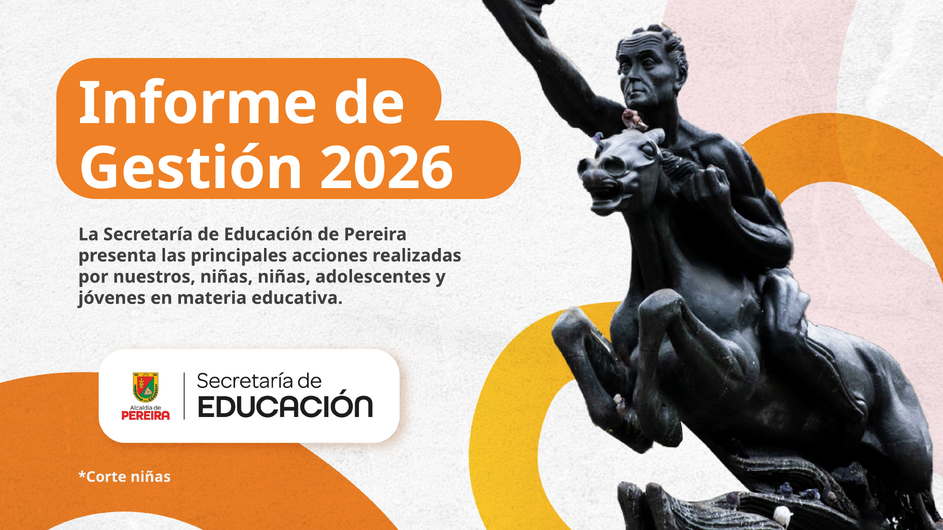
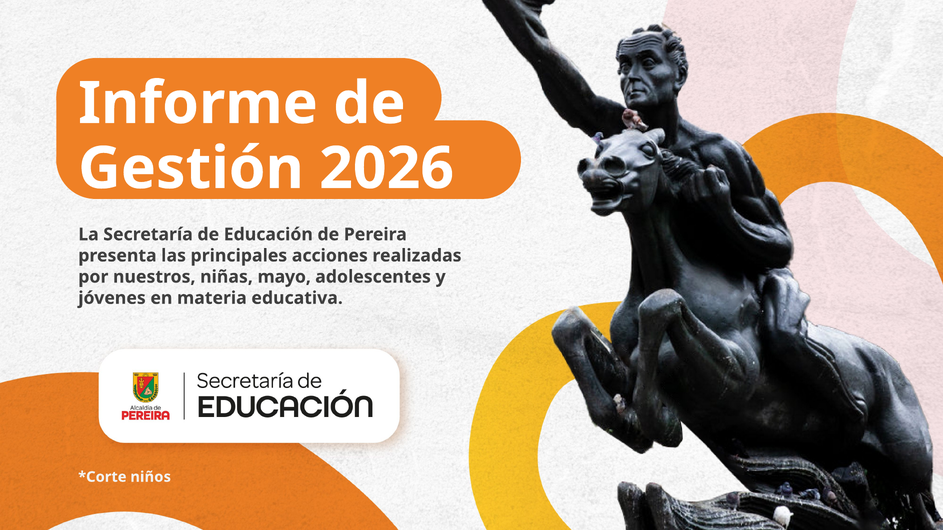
niñas niñas: niñas -> mayo (284, 277)
niñas: niñas -> niños (151, 477)
